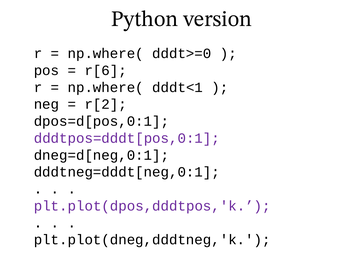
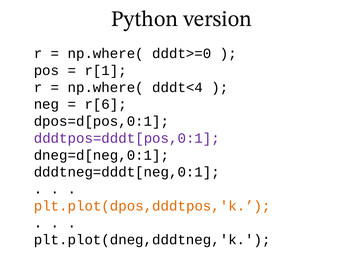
r[6: r[6 -> r[1 (106, 71)
dddt<1: dddt<1 -> dddt<4 (178, 87)
r[2: r[2 -> r[6 (106, 104)
plt.plot(dpos,dddtpos,'k colour: purple -> orange (152, 206)
